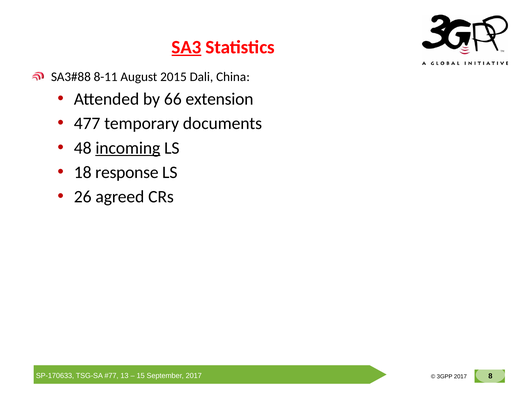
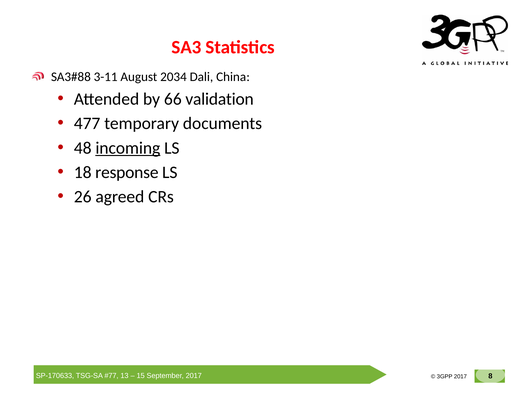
SA3 underline: present -> none (186, 47)
8-11: 8-11 -> 3-11 (106, 77)
2015: 2015 -> 2034 (173, 77)
extension: extension -> validation (220, 99)
